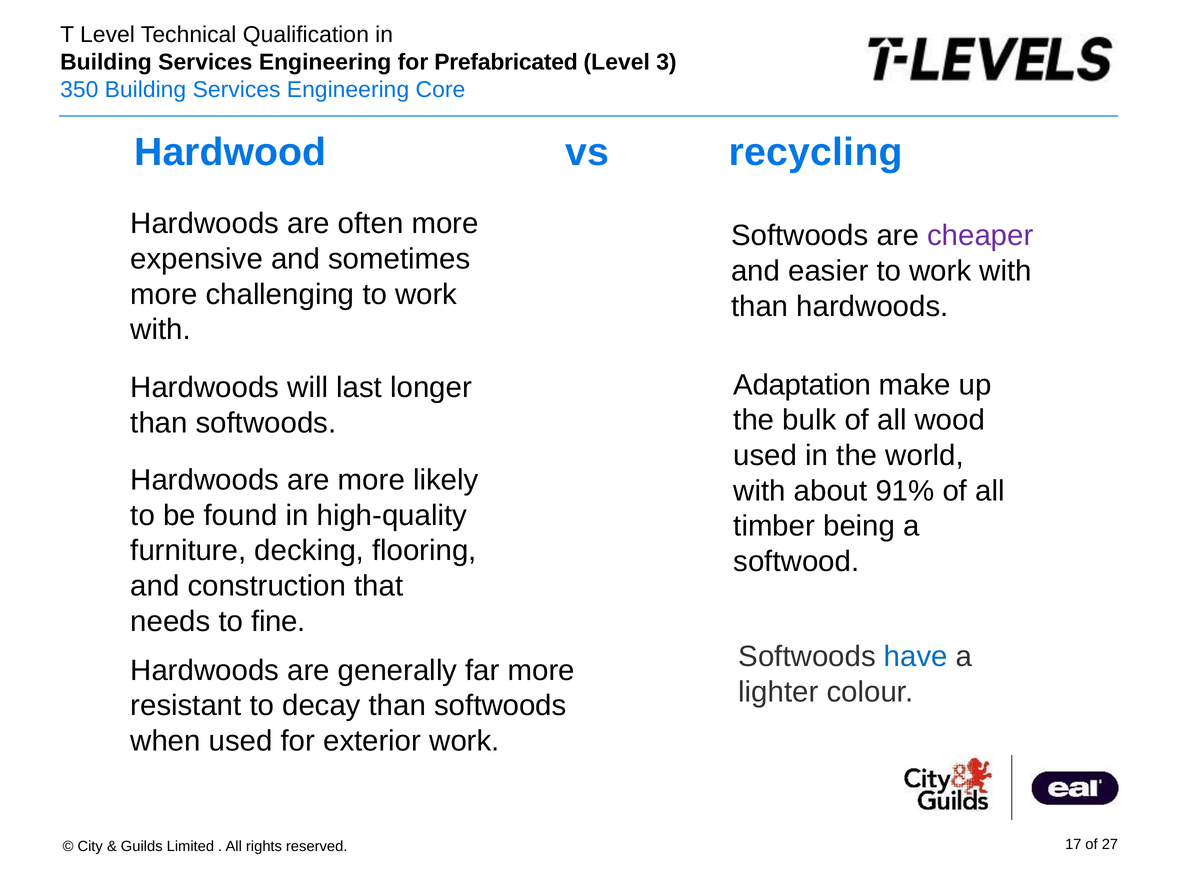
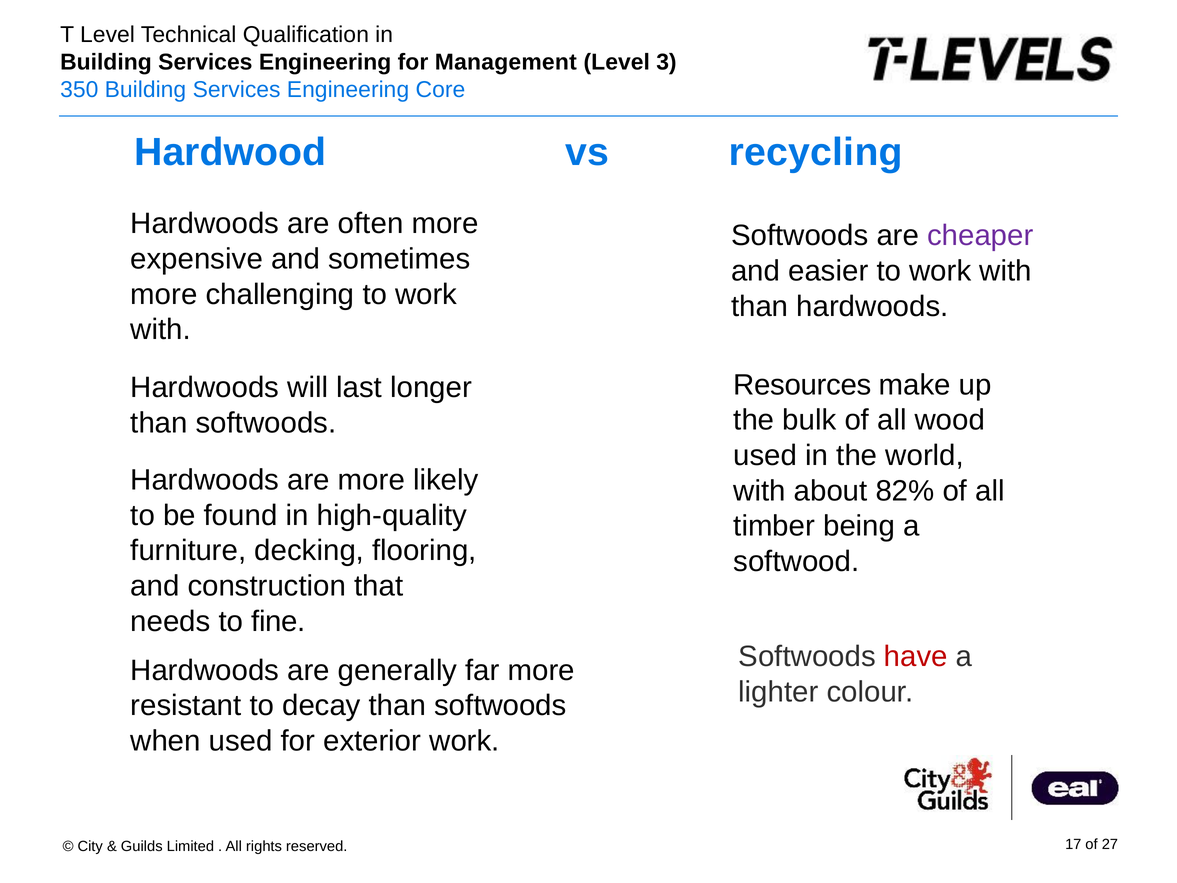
Prefabricated: Prefabricated -> Management (506, 62)
Adaptation: Adaptation -> Resources (802, 385)
91%: 91% -> 82% (905, 491)
have colour: blue -> red (916, 656)
